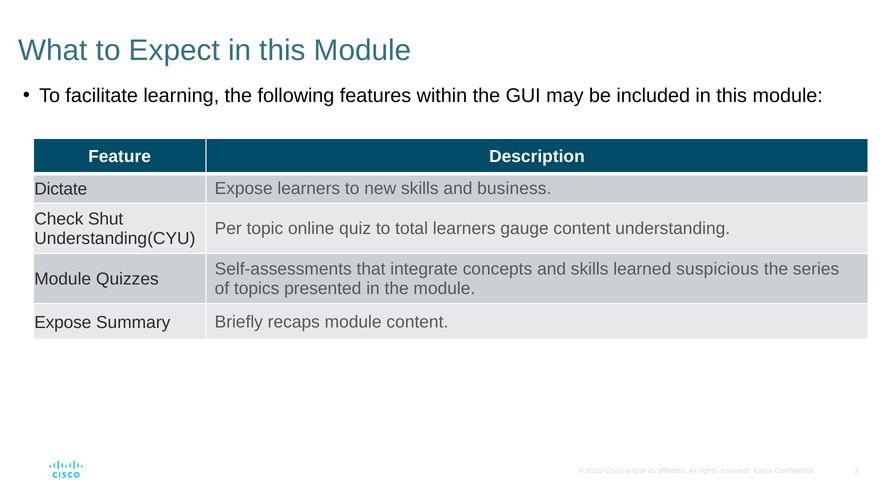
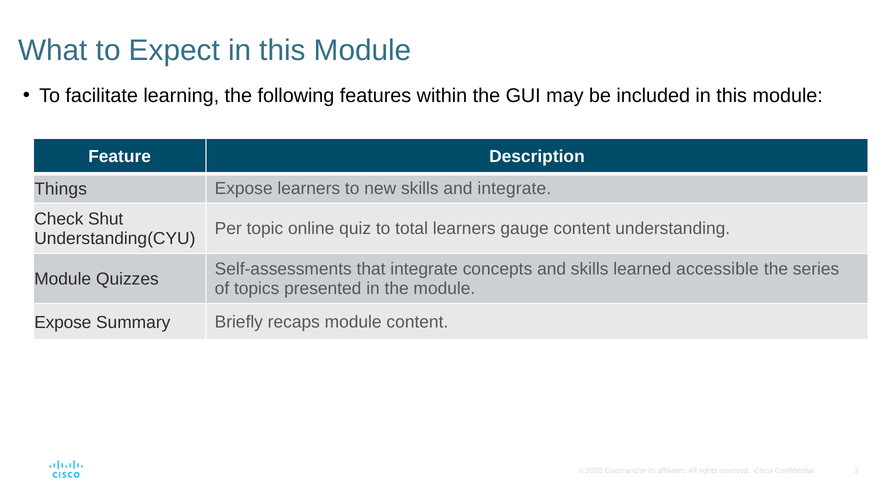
Dictate: Dictate -> Things (61, 189)
and business: business -> integrate (514, 189)
suspicious: suspicious -> accessible (717, 269)
